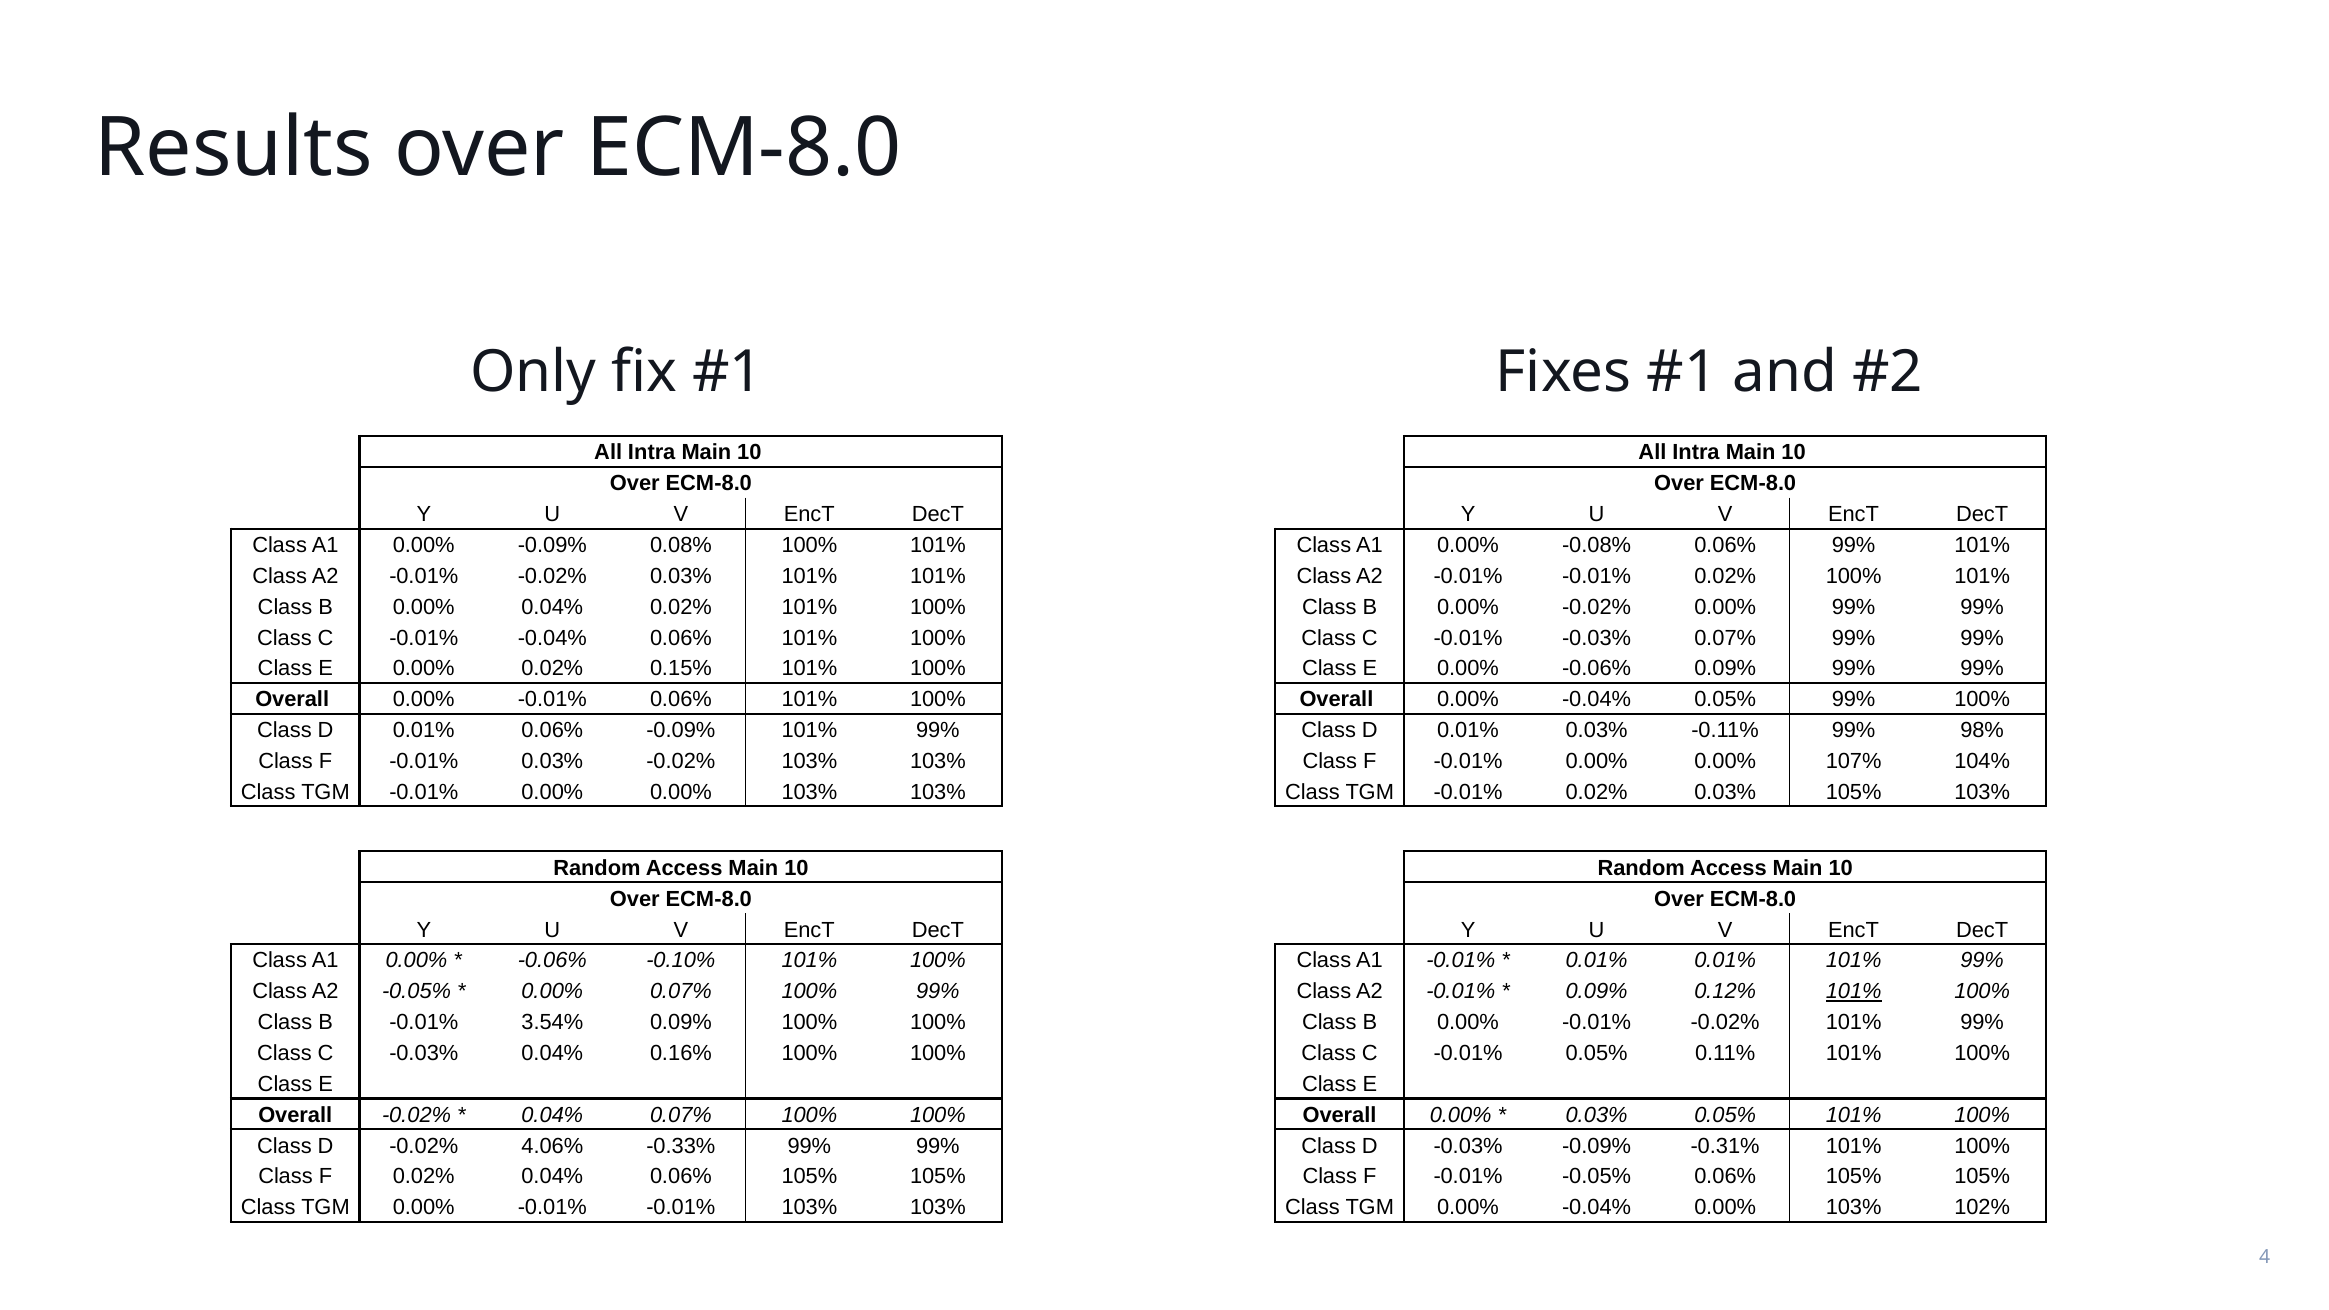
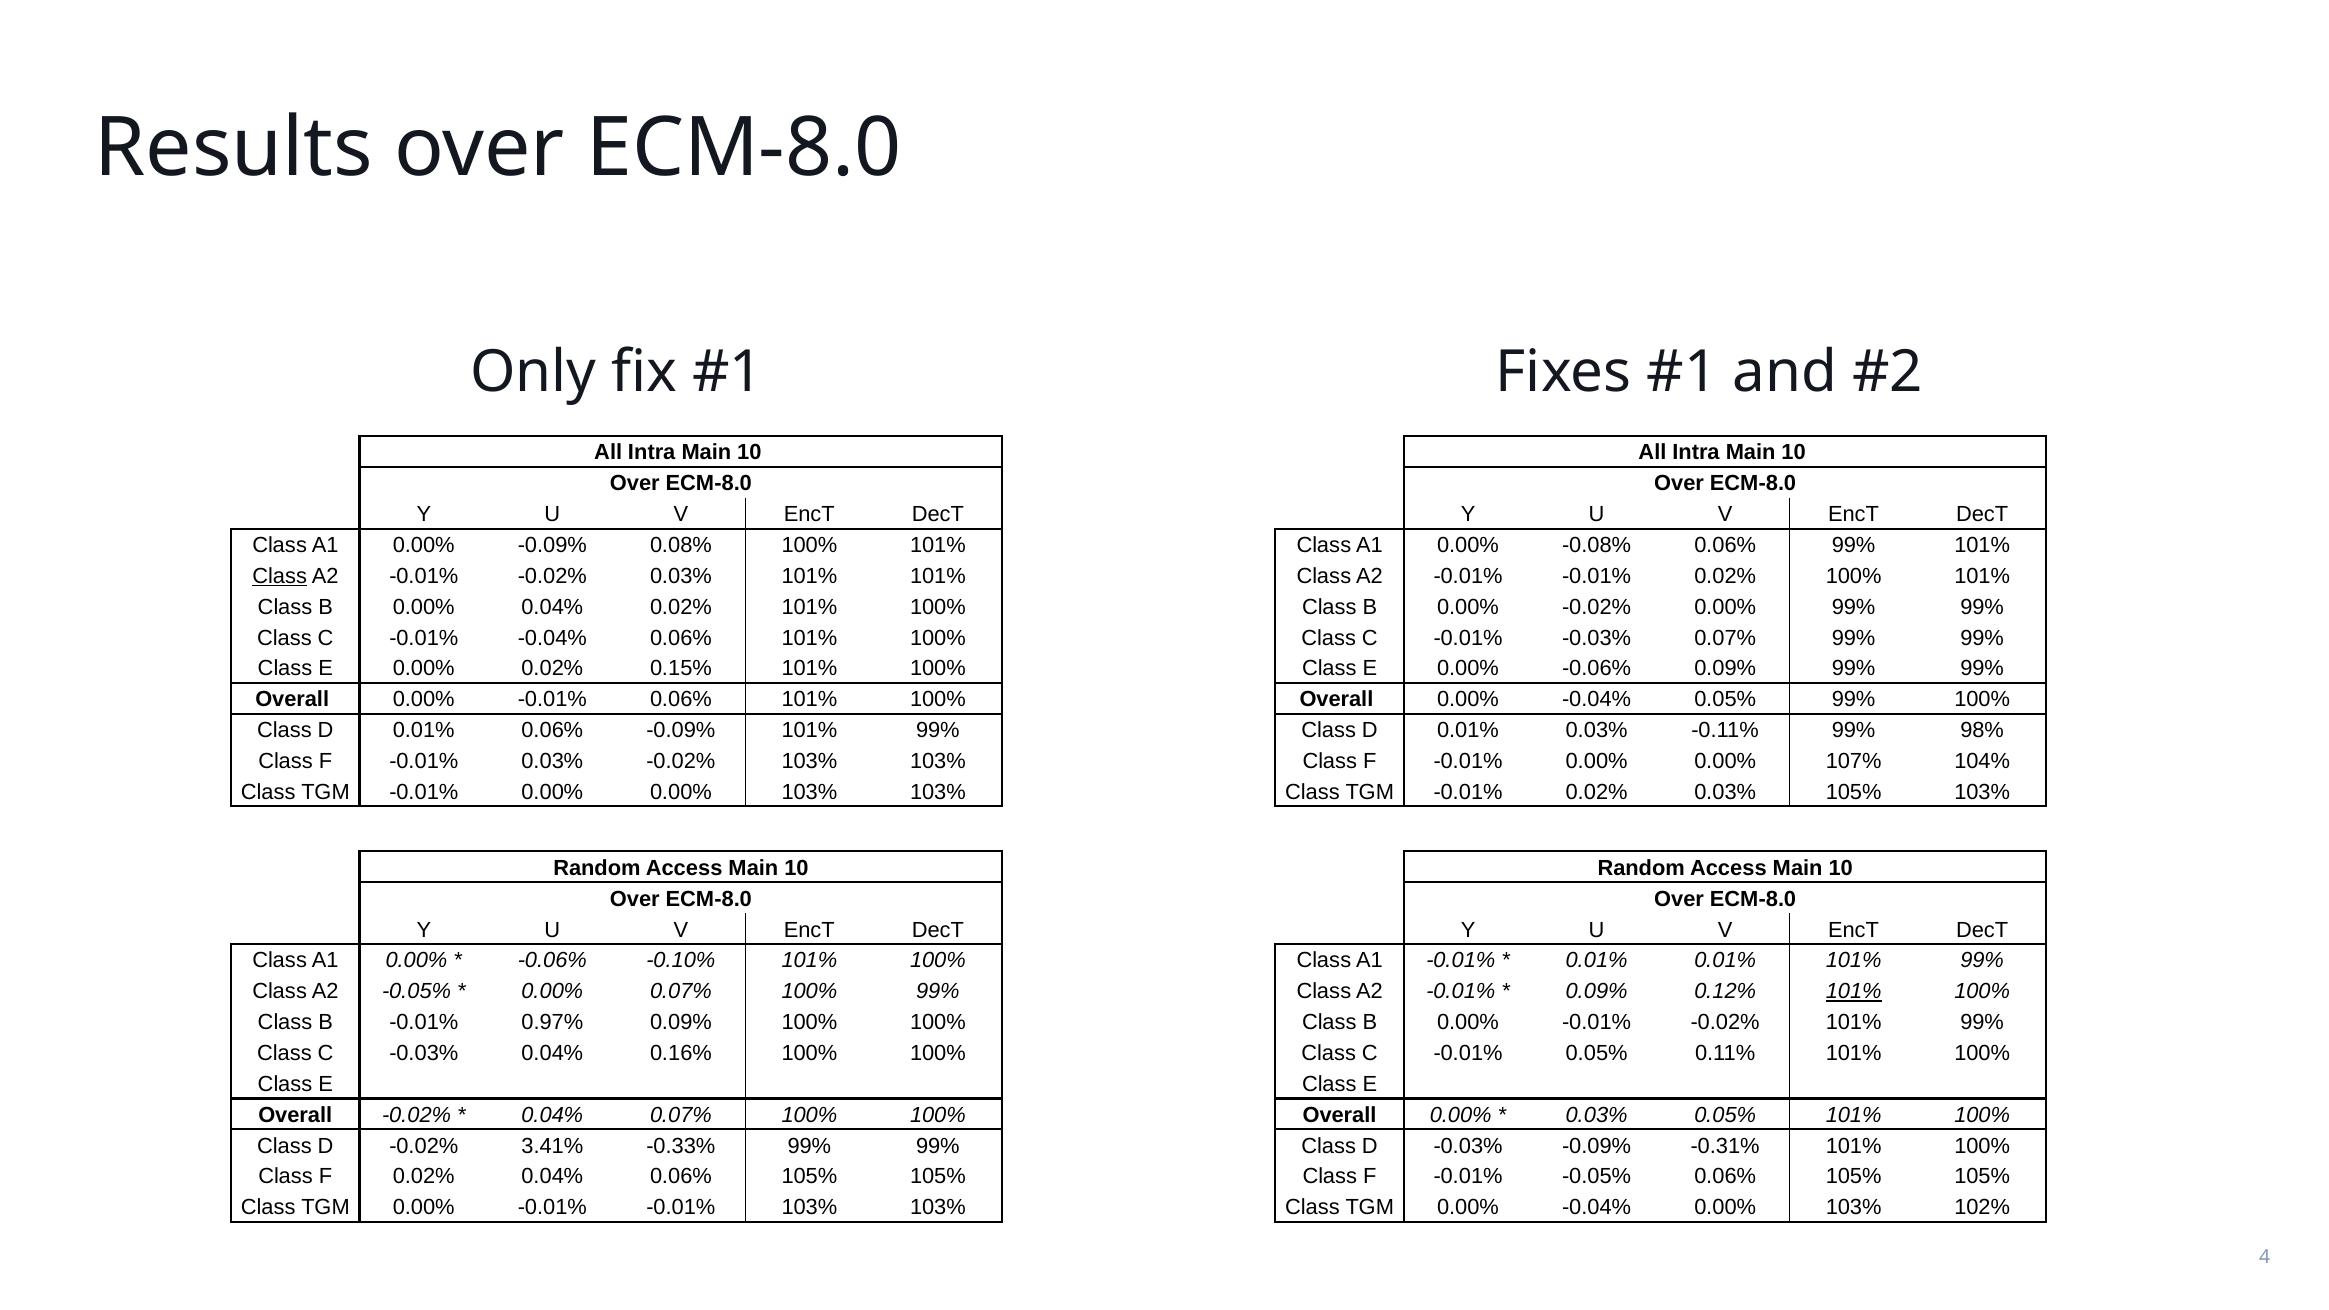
Class underline: none -> present (280, 576)
3.54%: 3.54% -> 0.97% (552, 1022)
4.06%: 4.06% -> 3.41% (552, 1146)
